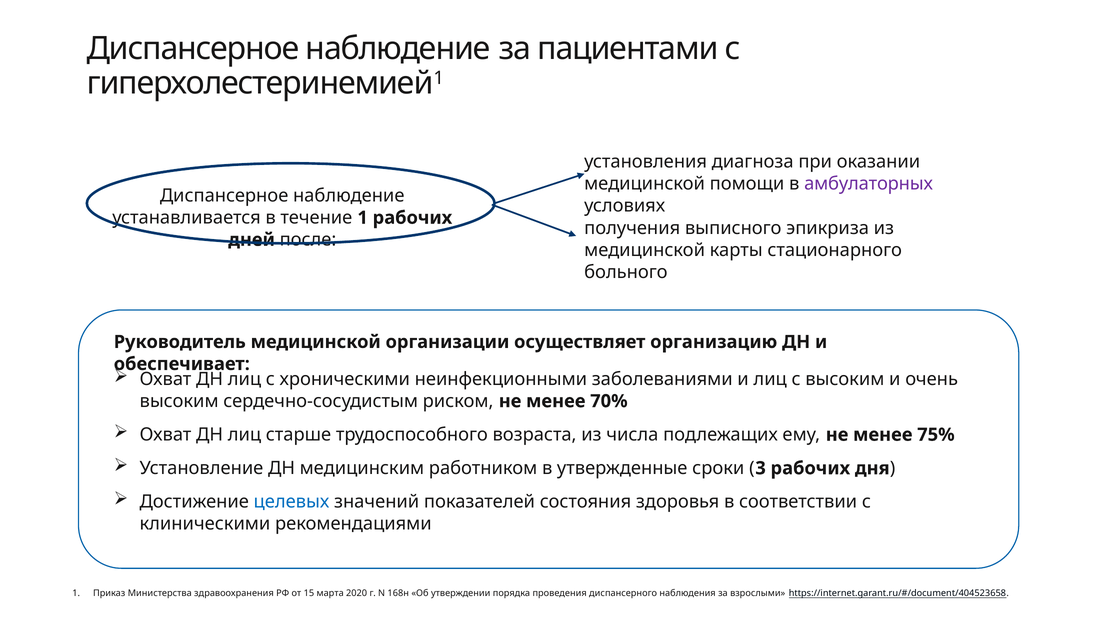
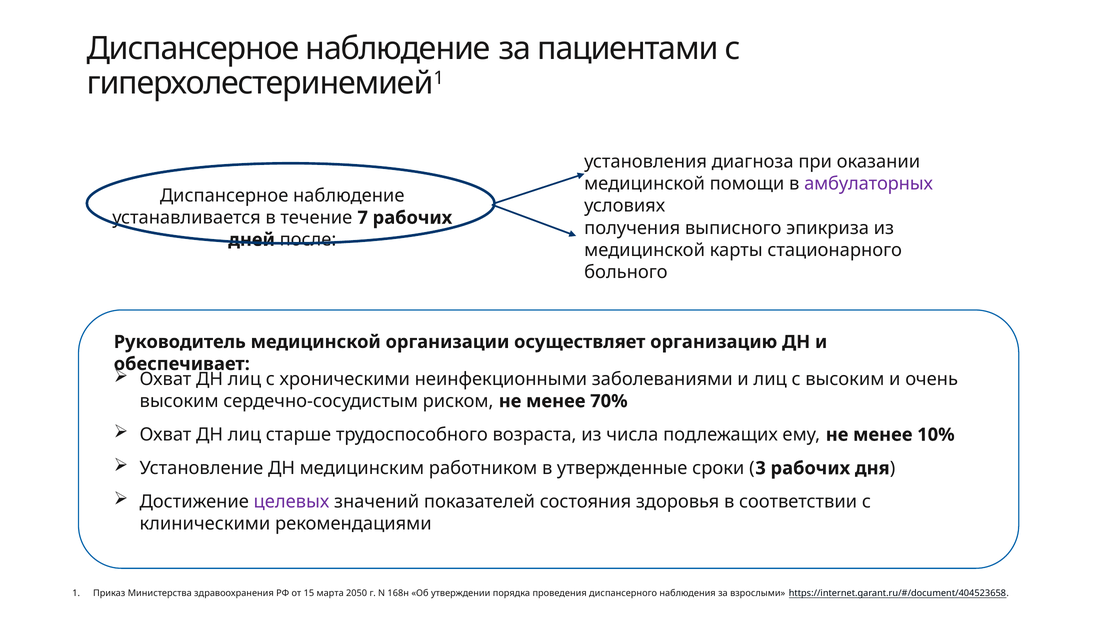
течение 1: 1 -> 7 (363, 218)
75%: 75% -> 10% (936, 435)
целевых colour: blue -> purple (291, 502)
2020: 2020 -> 2050 (357, 593)
